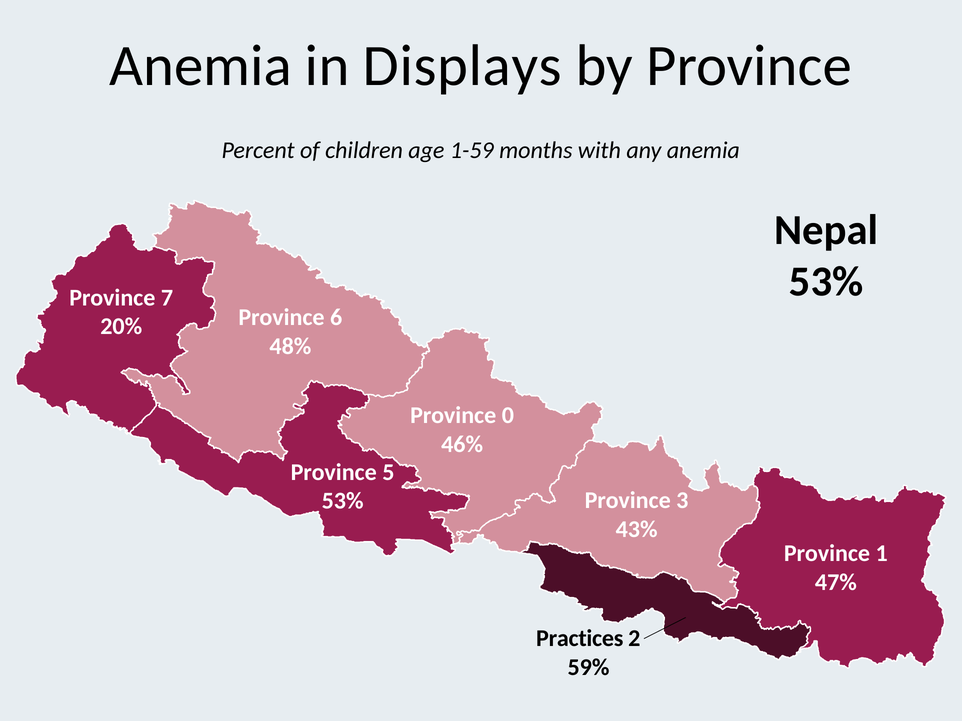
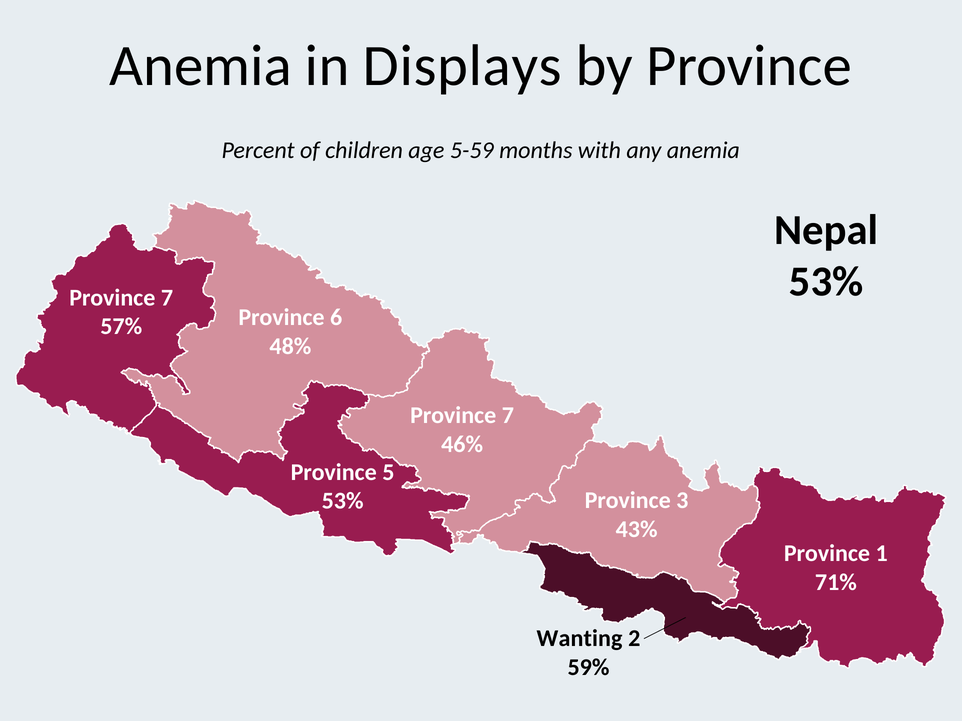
1-59: 1-59 -> 5-59 (472, 151)
20%: 20% -> 57% (121, 327)
0: 0 -> 7 (508, 416)
47%: 47% -> 71% (836, 583)
Practices: Practices -> Wanting (580, 639)
